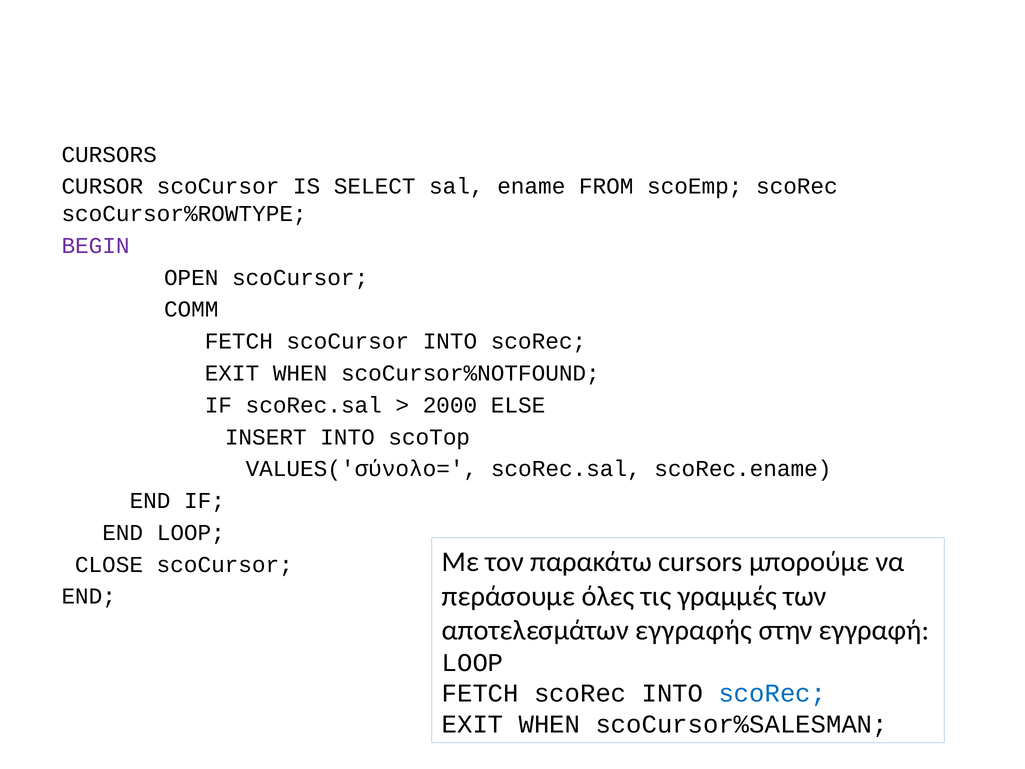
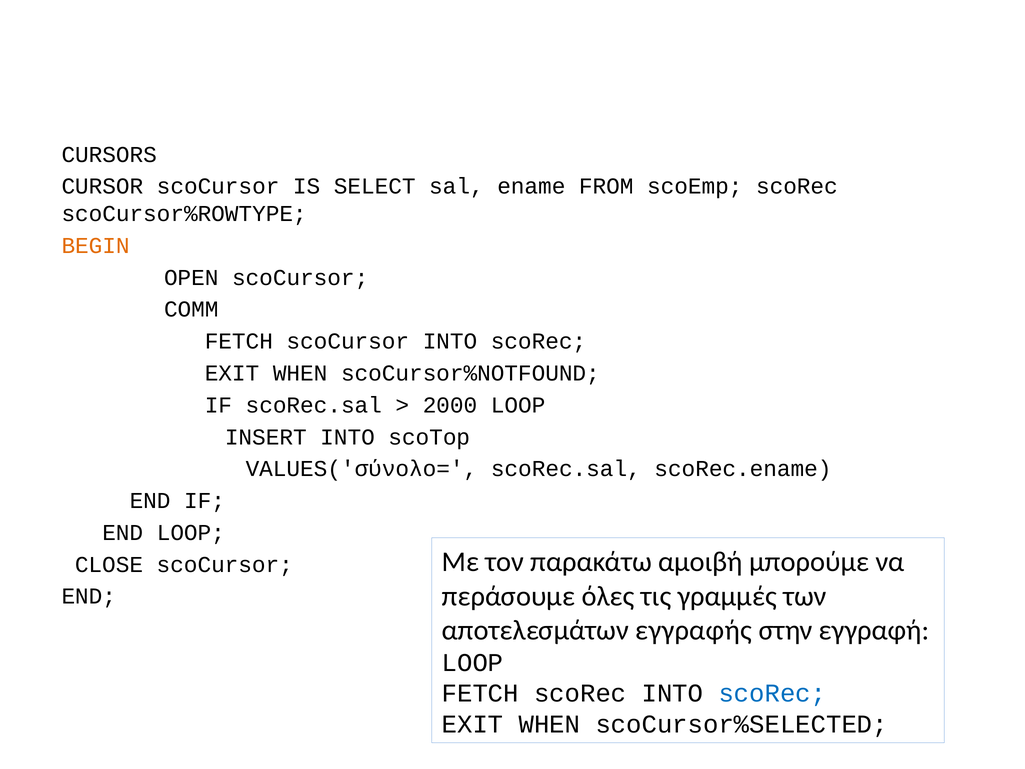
BEGIN colour: purple -> orange (96, 246)
2000 ELSE: ELSE -> LOOP (518, 405)
παρακάτω cursors: cursors -> αμοιβή (701, 562)
scoCursor%SALESMAN: scoCursor%SALESMAN -> scoCursor%SELECTED (742, 724)
